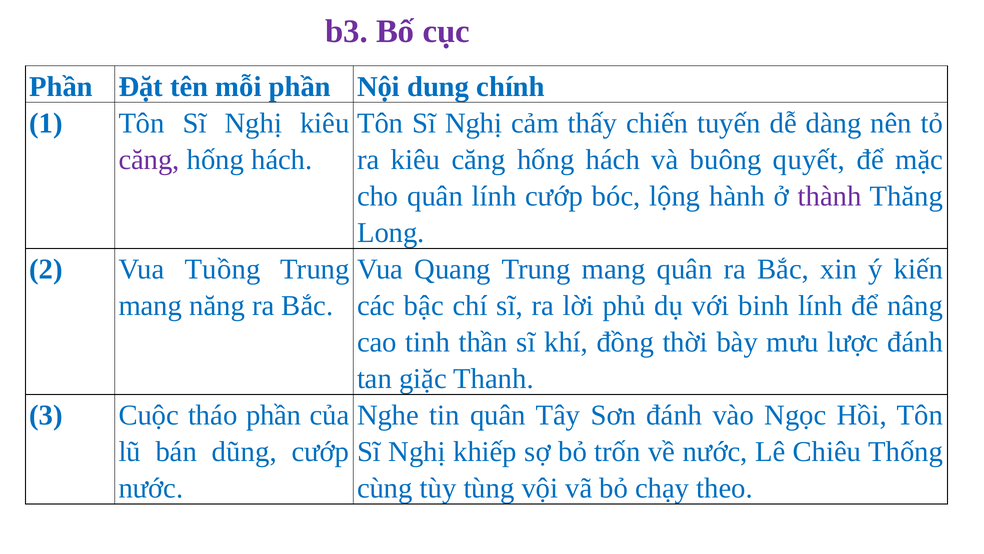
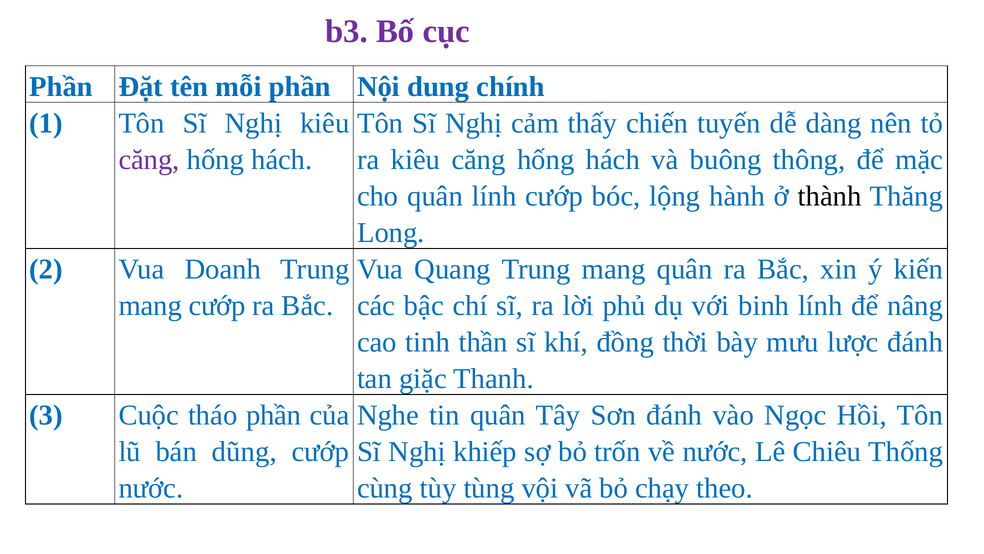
quyết: quyết -> thông (809, 160)
thành colour: purple -> black (830, 196)
Tuồng: Tuồng -> Doanh (223, 269)
mang năng: năng -> cướp (217, 306)
